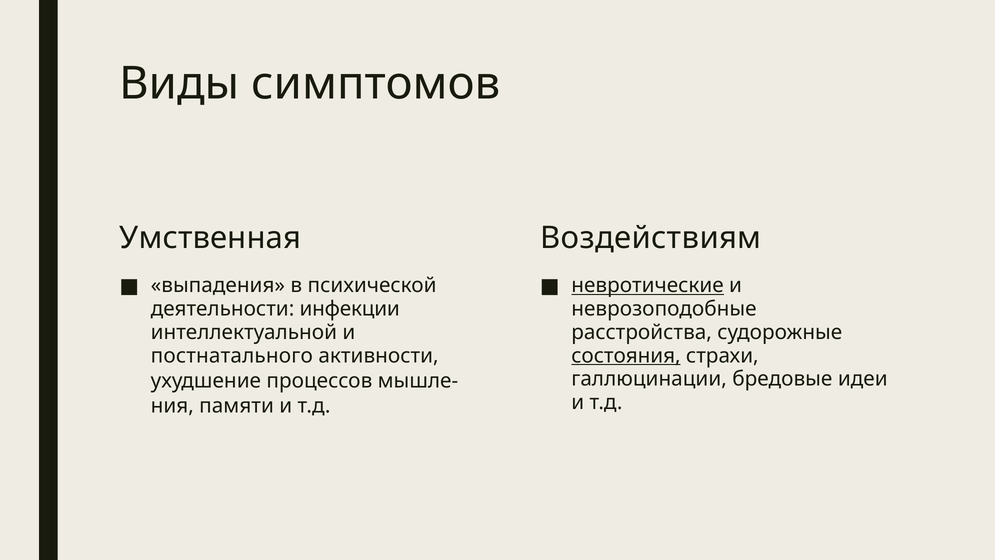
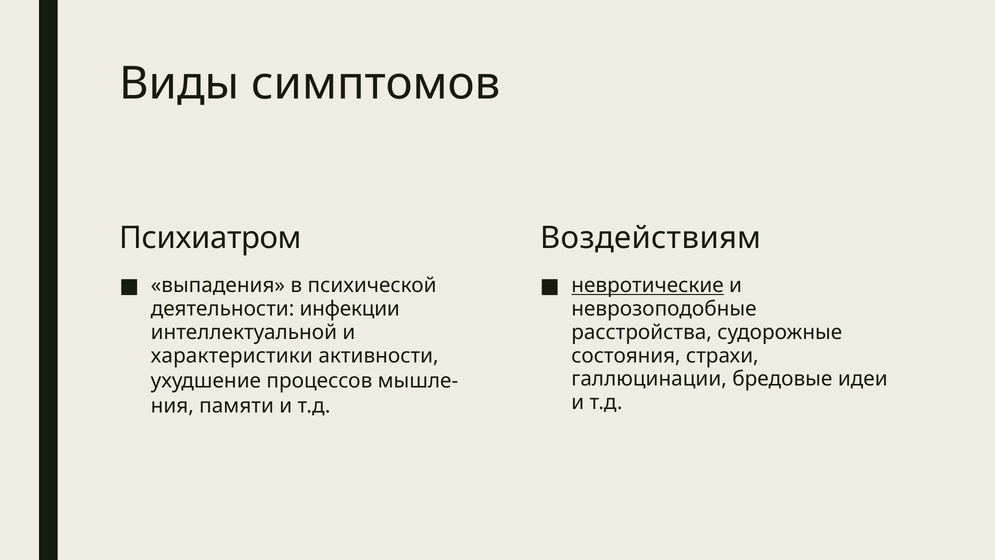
Умственная: Умственная -> Психиатром (210, 238)
постнатального: постнатального -> характеристики (232, 355)
состояния underline: present -> none (626, 355)
